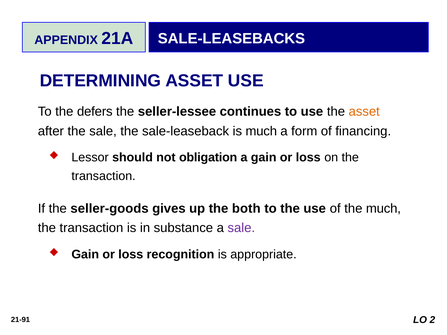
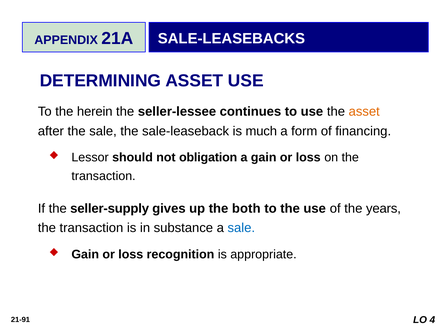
defers: defers -> herein (95, 112)
seller-goods: seller-goods -> seller-supply (110, 209)
the much: much -> years (383, 209)
sale colour: purple -> blue (241, 228)
2: 2 -> 4 (432, 320)
